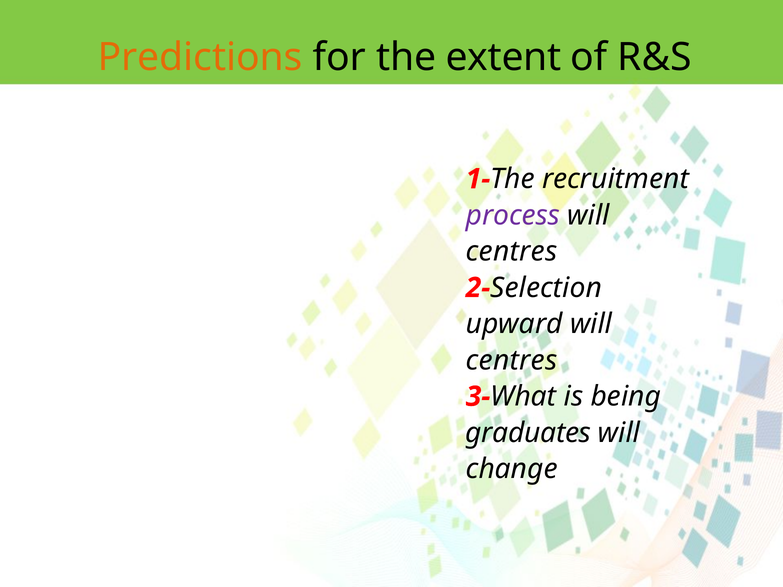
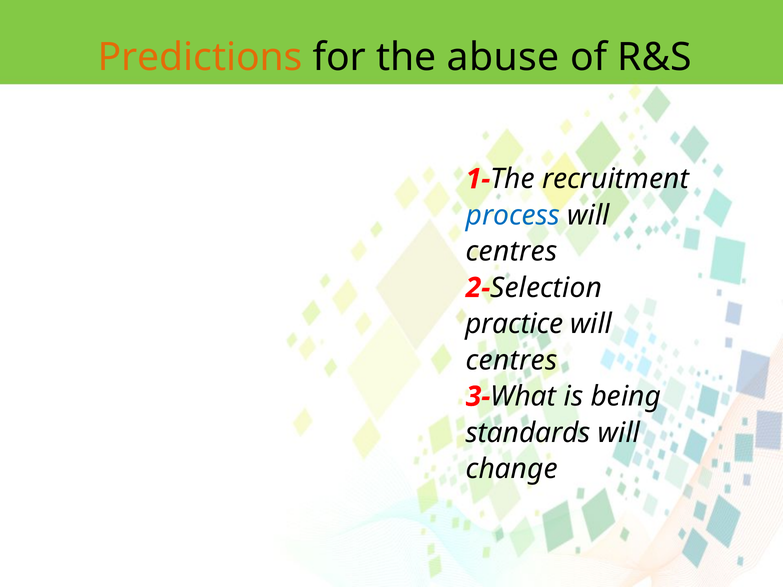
extent: extent -> abuse (503, 57)
process colour: purple -> blue (513, 215)
upward: upward -> practice (514, 324)
graduates: graduates -> standards (528, 433)
